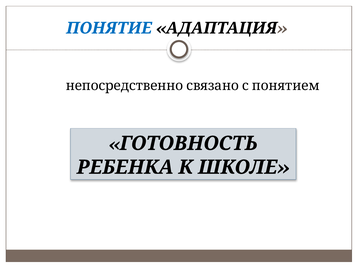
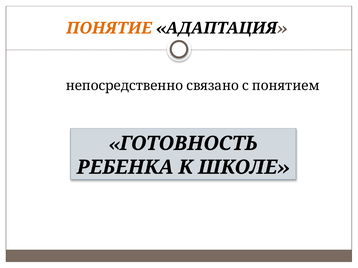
ПОНЯТИЕ colour: blue -> orange (109, 28)
